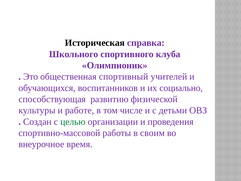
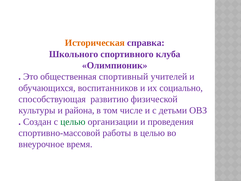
Историческая colour: black -> orange (95, 43)
работе: работе -> района (80, 110)
в своим: своим -> целью (152, 133)
